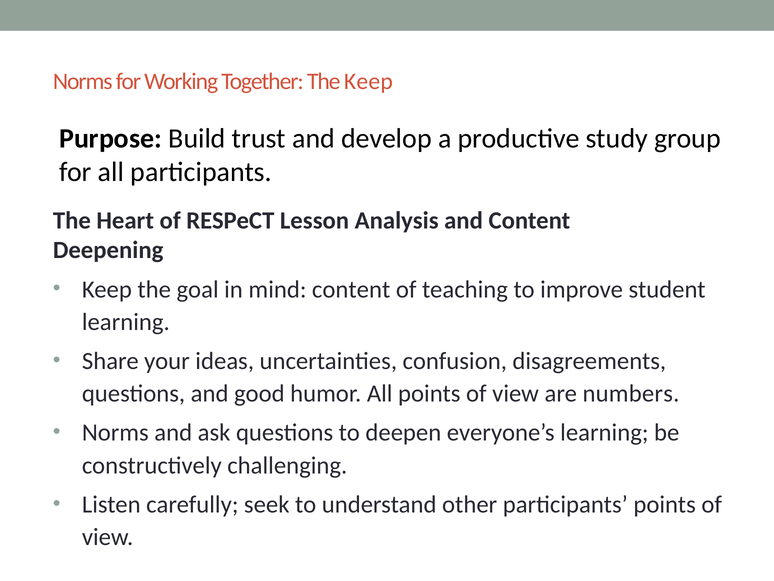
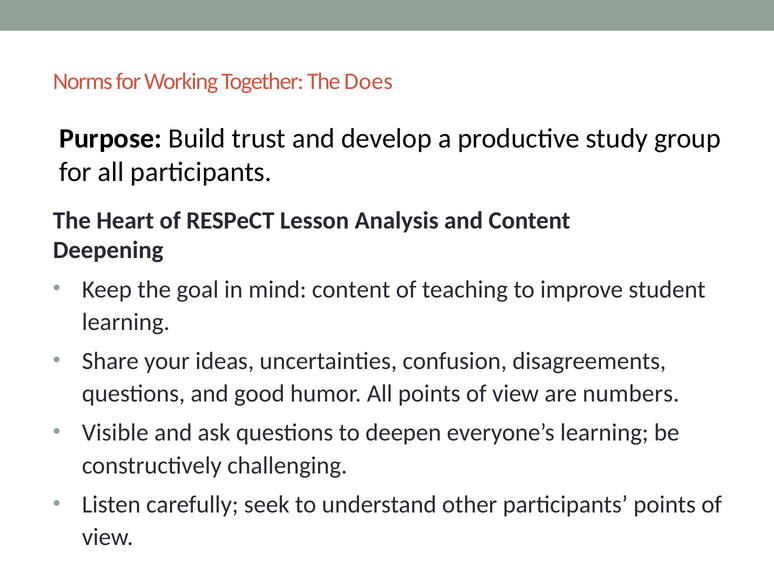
The Keep: Keep -> Does (368, 82)
Norms: Norms -> Visible (115, 432)
